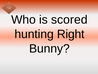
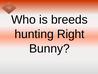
scored: scored -> breeds (69, 20)
